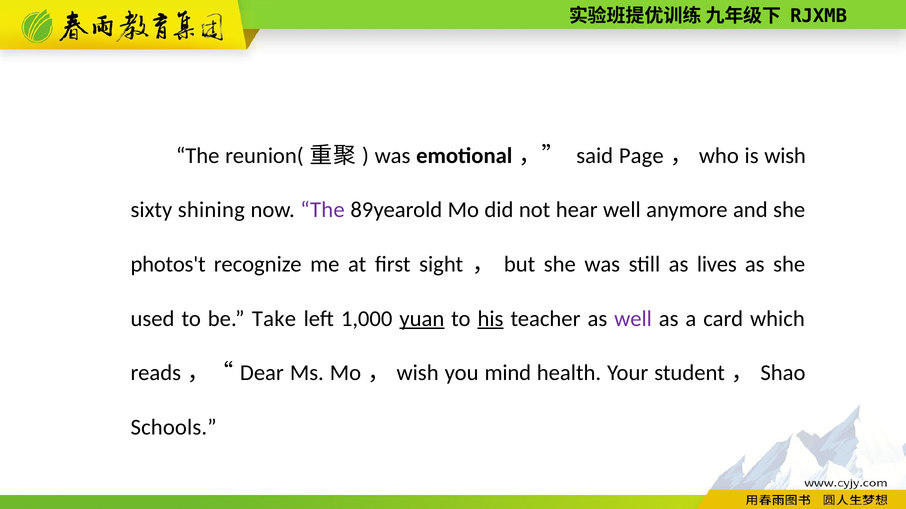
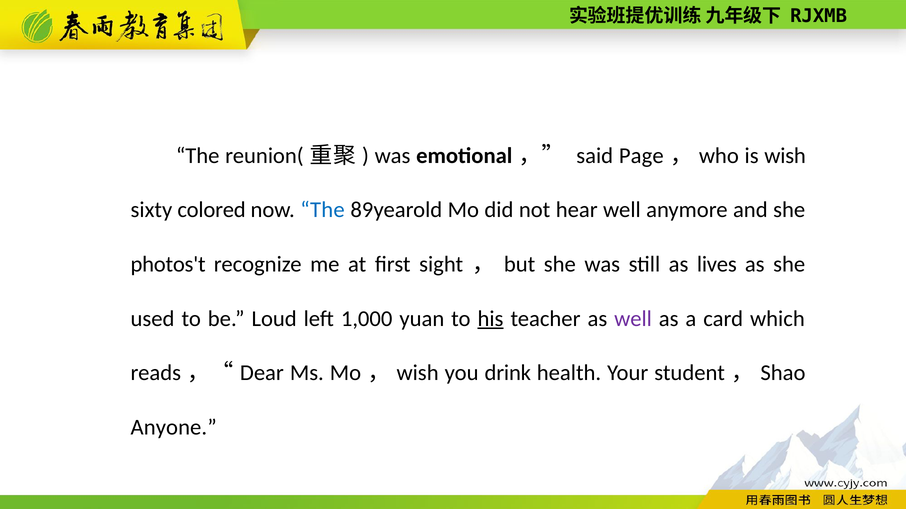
shining: shining -> colored (212, 210)
The colour: purple -> blue (322, 210)
Take: Take -> Loud (274, 319)
yuan underline: present -> none (422, 319)
mind: mind -> drink (508, 373)
Schools: Schools -> Anyone (174, 428)
